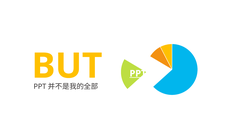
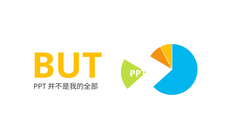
PPT underline: present -> none (138, 74)
